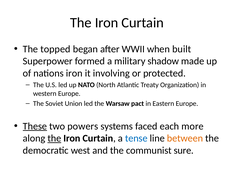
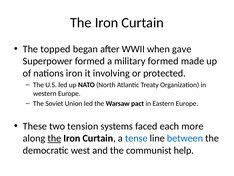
built: built -> gave (182, 49)
military shadow: shadow -> formed (163, 61)
These underline: present -> none (35, 126)
powers: powers -> tension (83, 126)
between colour: orange -> blue (185, 138)
sure: sure -> help (184, 150)
